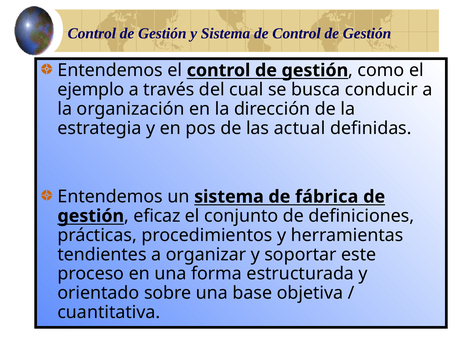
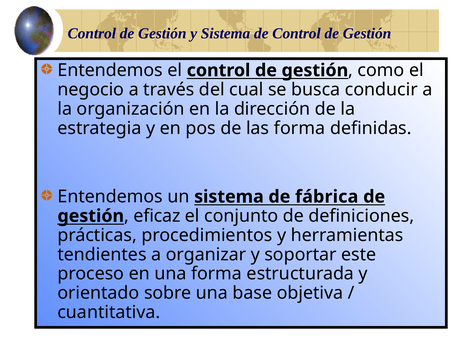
ejemplo: ejemplo -> negocio (91, 90)
las actual: actual -> forma (300, 128)
